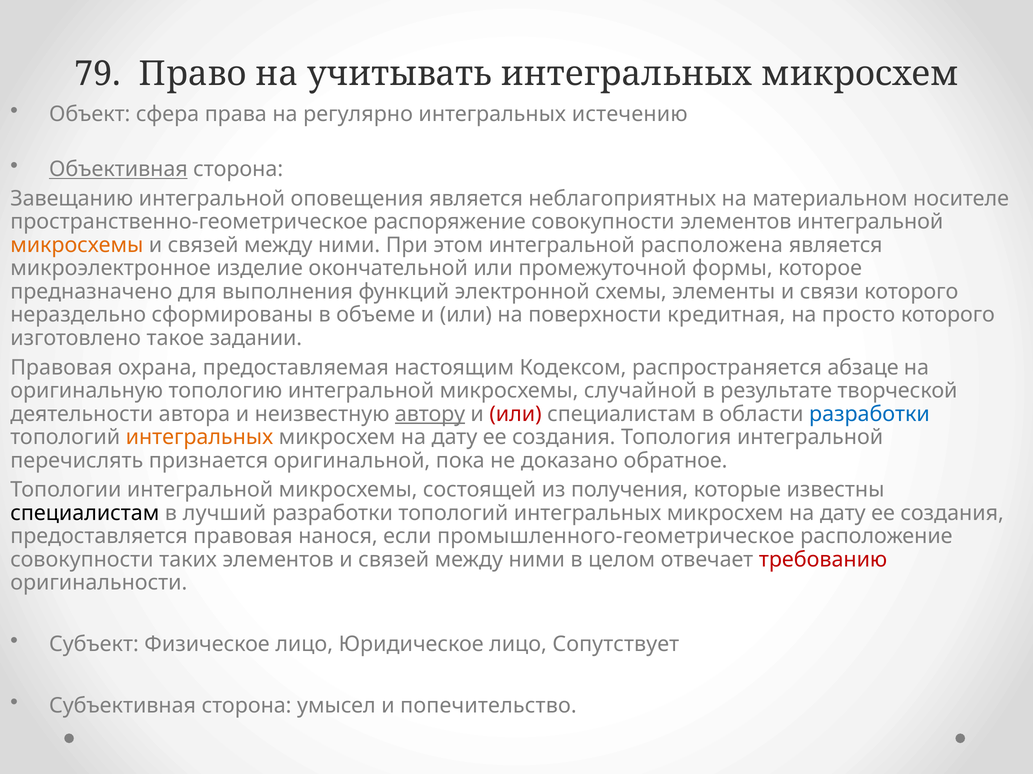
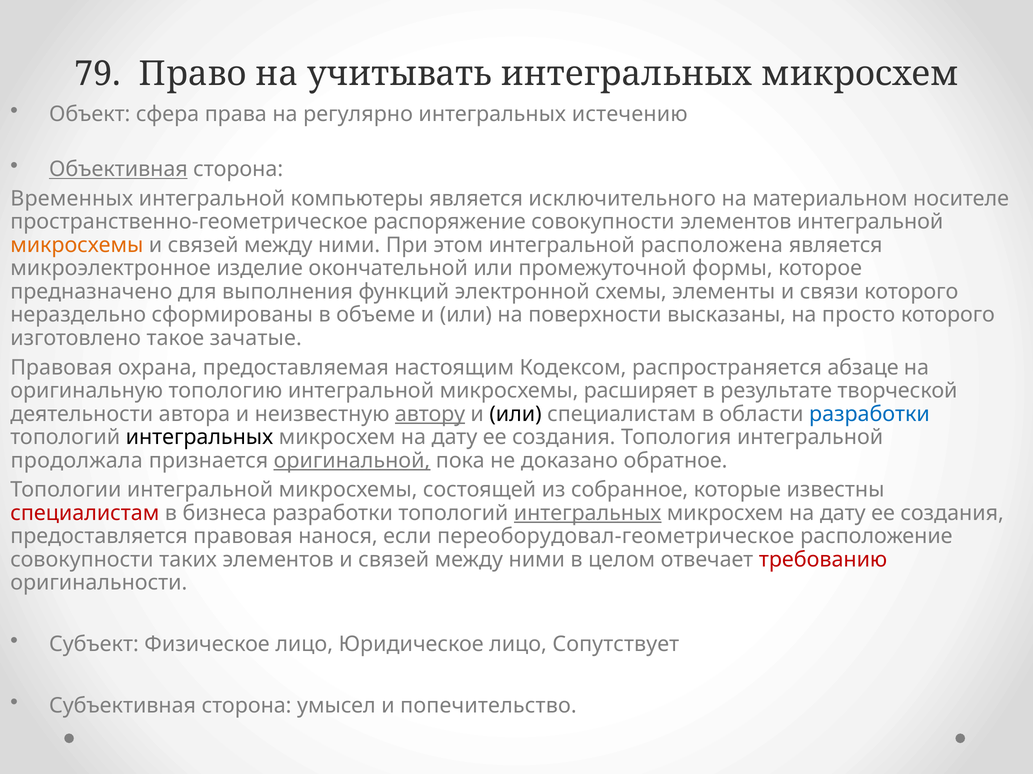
Завещанию: Завещанию -> Временных (72, 199)
оповещения: оповещения -> компьютеры (357, 199)
неблагоприятных: неблагоприятных -> исключительного (622, 199)
кредитная: кредитная -> высказаны (727, 315)
задании: задании -> зачатые (256, 338)
случайной: случайной -> расширяет (641, 391)
или colour: red -> black (516, 414)
интегральных colour: orange -> black (199, 438)
перечислять: перечислять -> продолжала (77, 461)
оригинальной underline: none -> present (352, 461)
получения: получения -> собранное (630, 490)
специалистам colour: black -> red (85, 514)
лучший: лучший -> бизнеса (225, 514)
интегральных underline: none -> present (588, 514)
промышленного-геометрическое: промышленного-геометрическое -> переоборудовал-геометрическое (616, 537)
